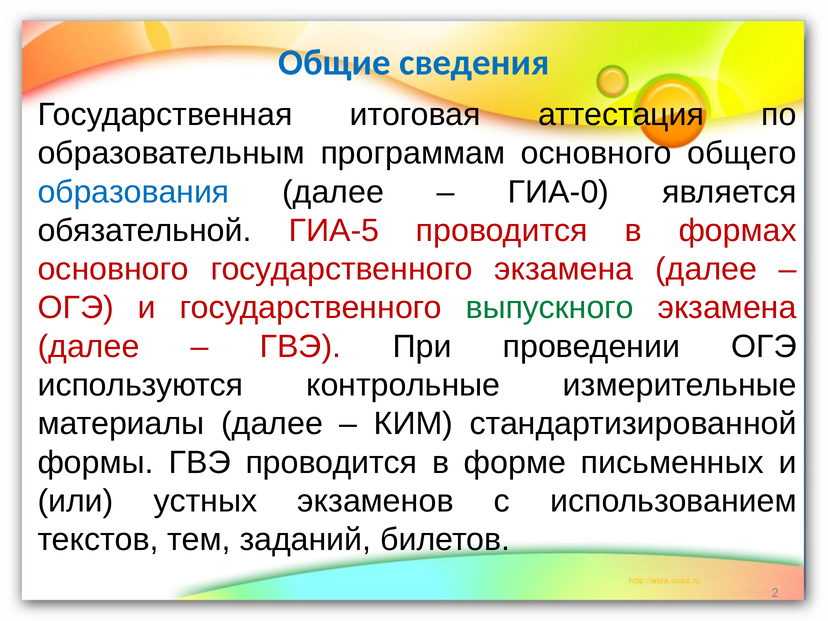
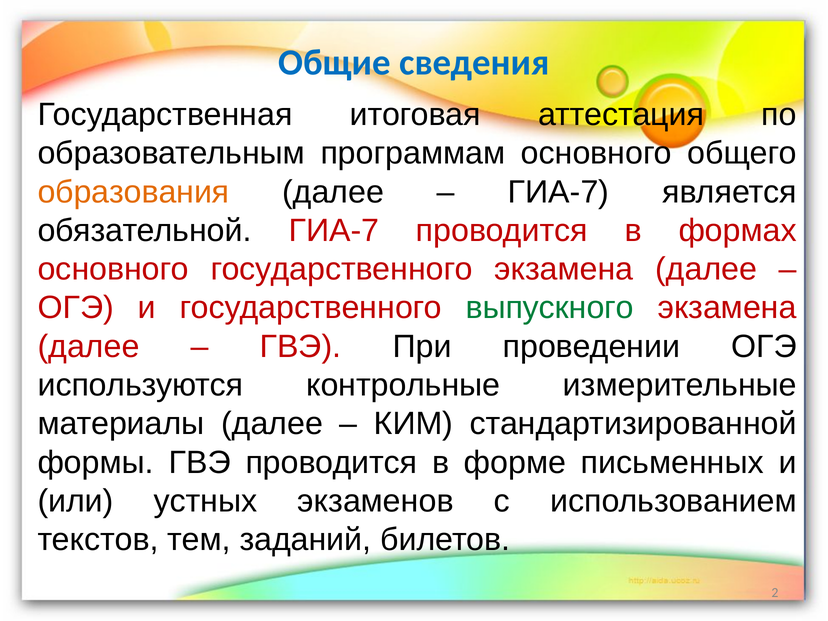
образования colour: blue -> orange (133, 192)
ГИА-0: ГИА-0 -> ГИА-7 (559, 192)
обязательной ГИА-5: ГИА-5 -> ГИА-7 (334, 231)
